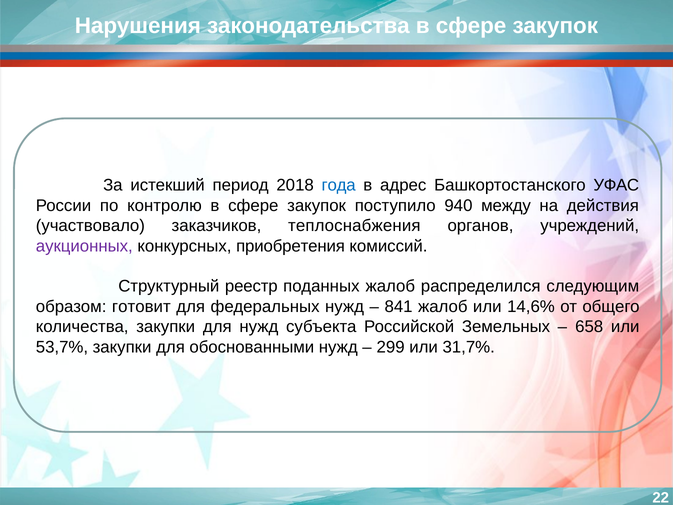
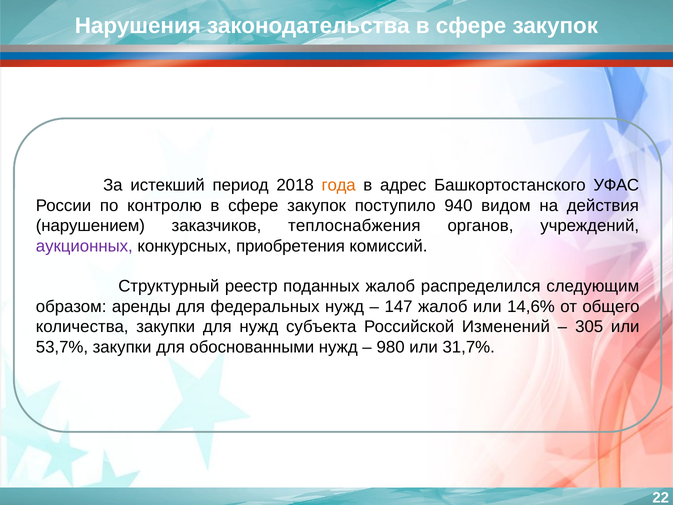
года colour: blue -> orange (339, 185)
между: между -> видом (506, 205)
участвовало: участвовало -> нарушением (90, 226)
готовит: готовит -> аренды (141, 306)
841: 841 -> 147 (399, 306)
Земельных: Земельных -> Изменений (506, 327)
658: 658 -> 305 (589, 327)
299: 299 -> 980 (391, 347)
